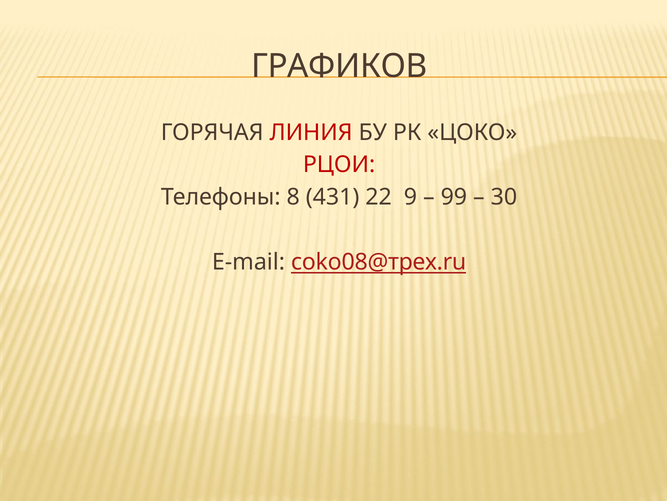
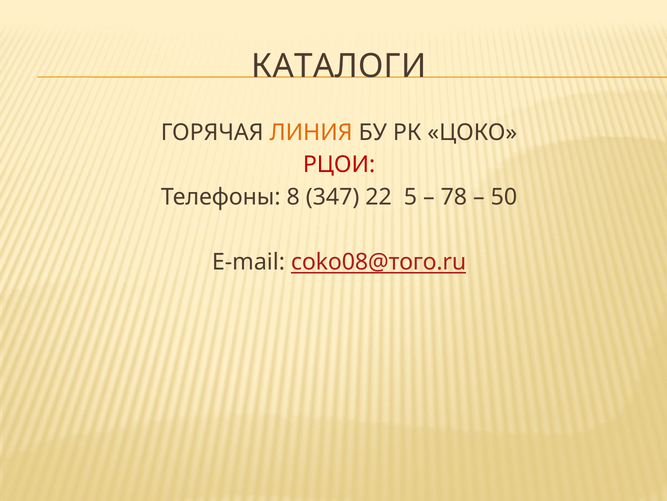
ГРАФИКОВ: ГРАФИКОВ -> КАТАЛОГИ (339, 66)
ЛИНИЯ colour: red -> orange (311, 132)
431: 431 -> 347 (333, 197)
9: 9 -> 5 (410, 197)
99: 99 -> 78 (454, 197)
30: 30 -> 50 (504, 197)
coko08@трех.ru: coko08@трех.ru -> coko08@того.ru (379, 262)
